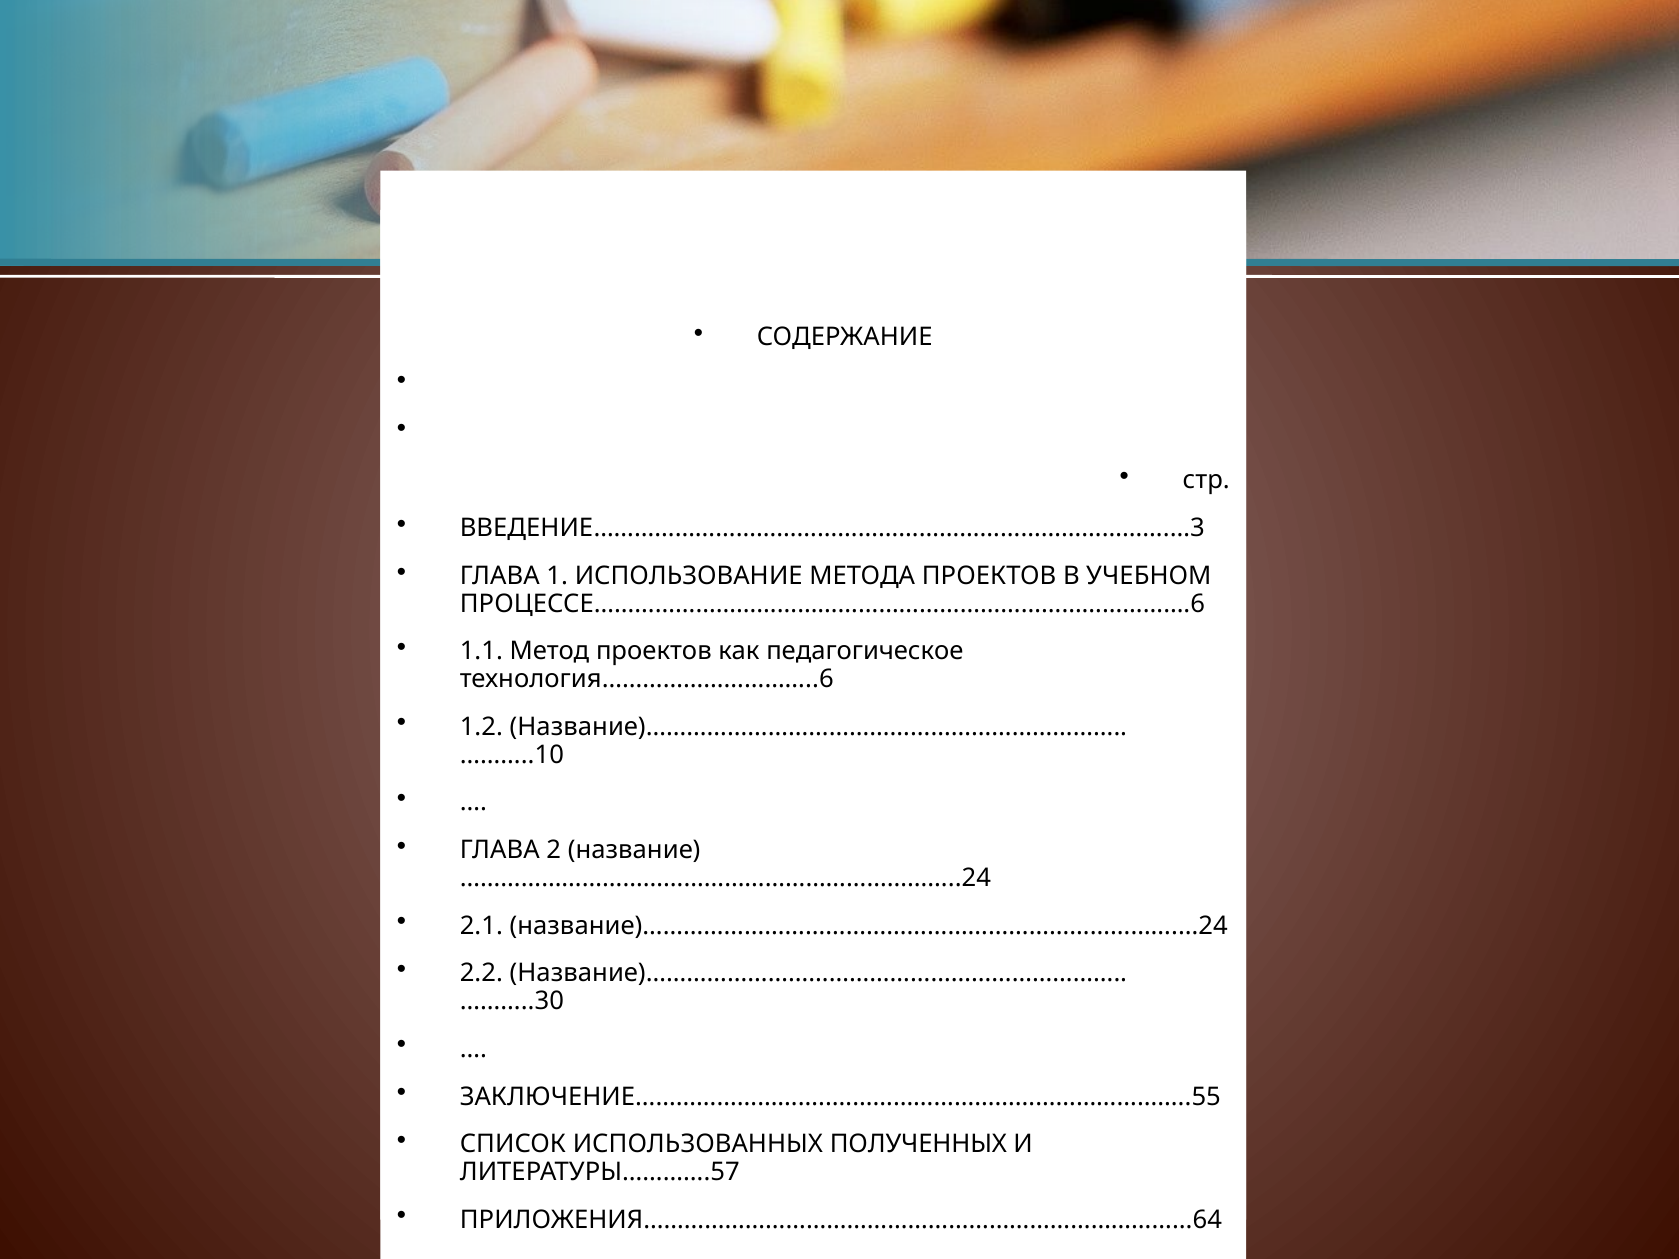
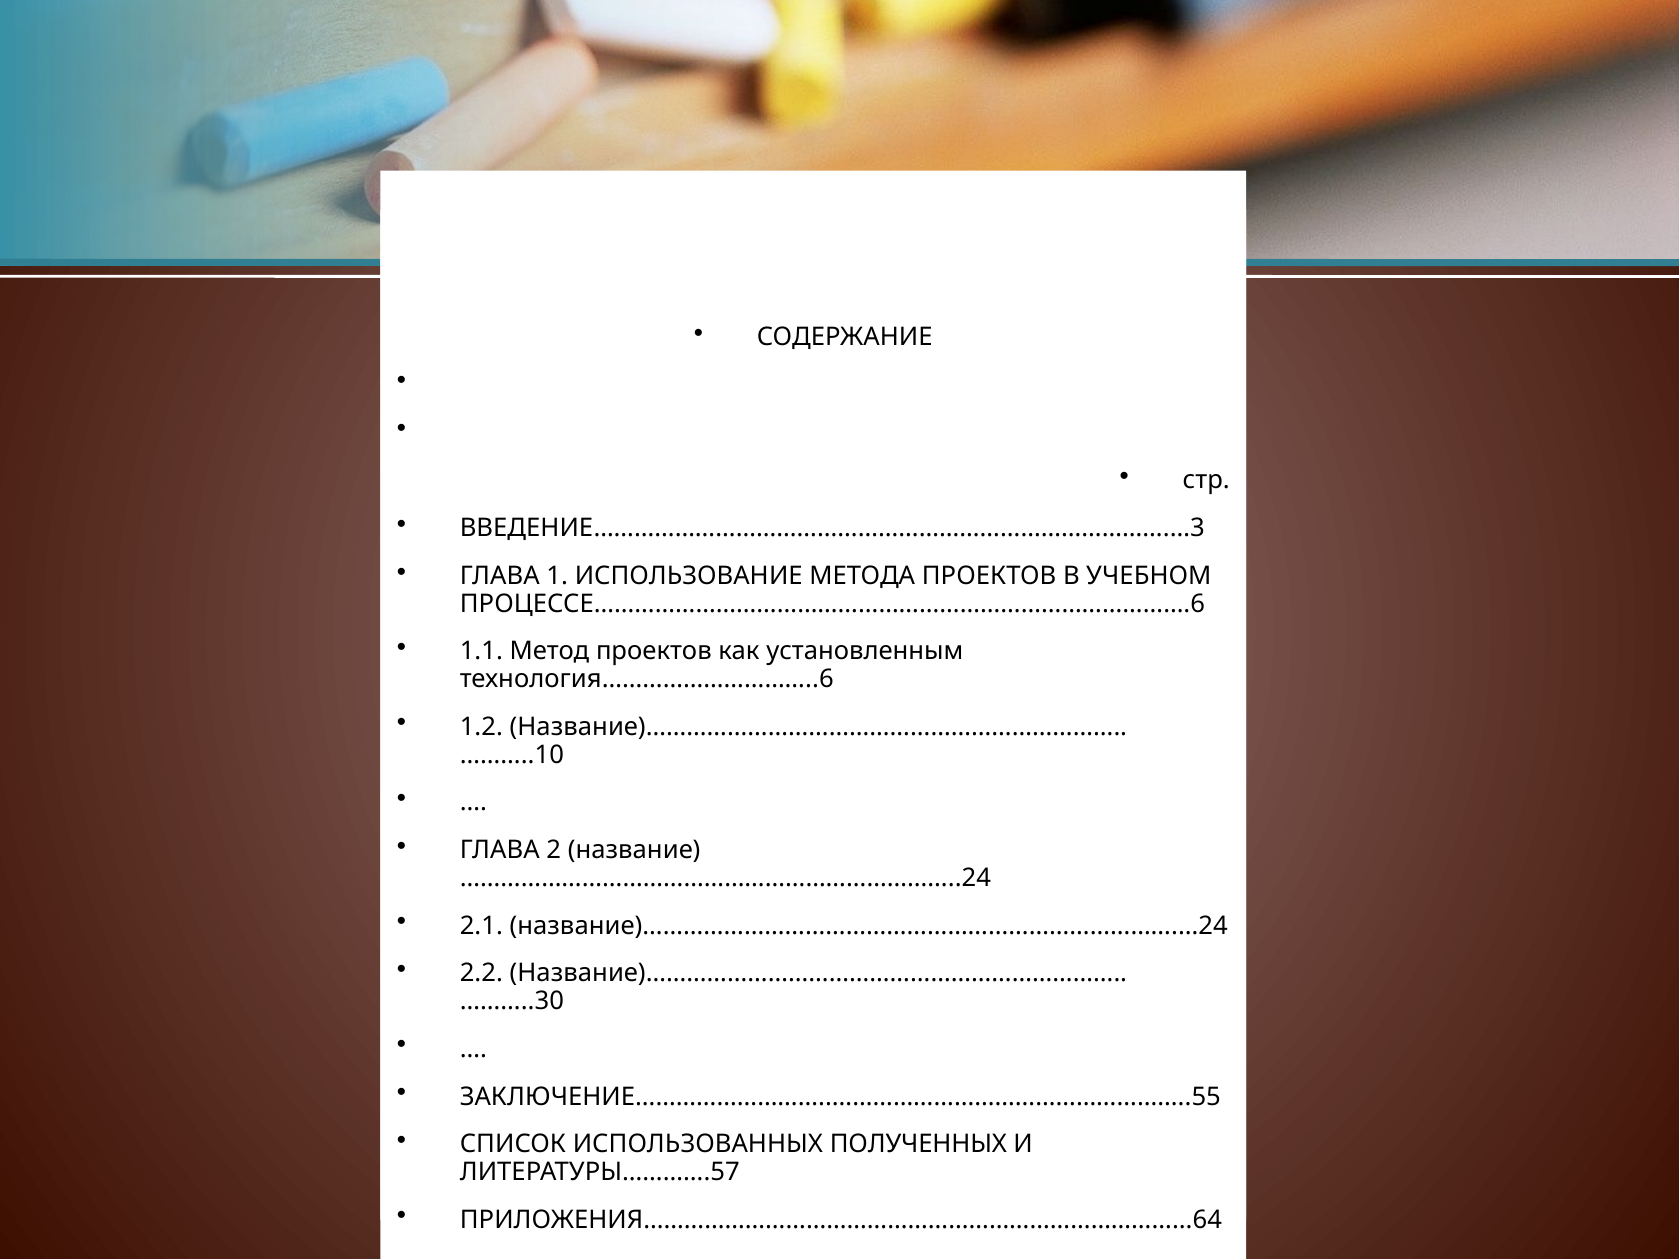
педагогическое: педагогическое -> установленным (865, 652)
